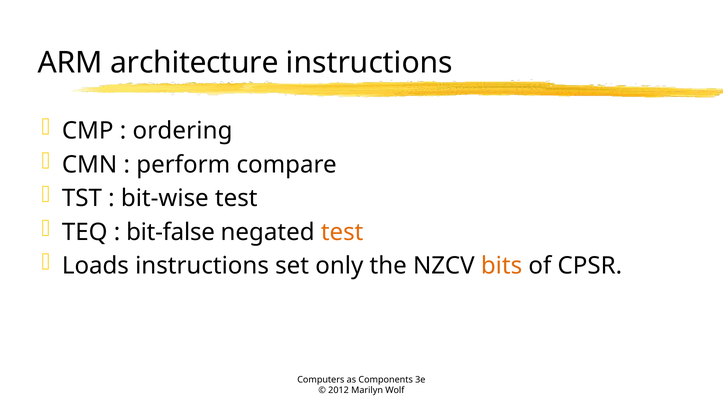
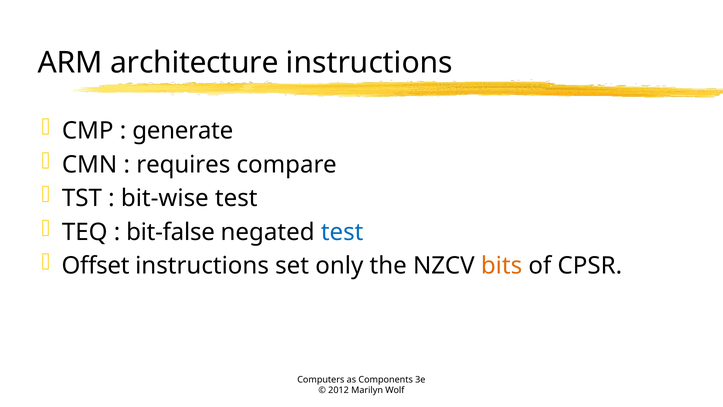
ordering: ordering -> generate (183, 131)
perform: perform -> requires (183, 164)
test colour: orange -> blue (342, 232)
Loads: Loads -> Offset (96, 266)
